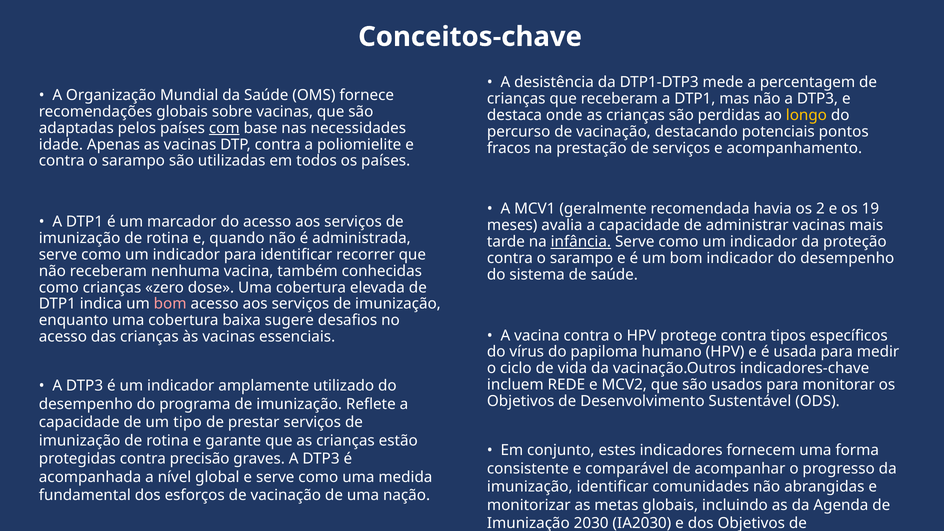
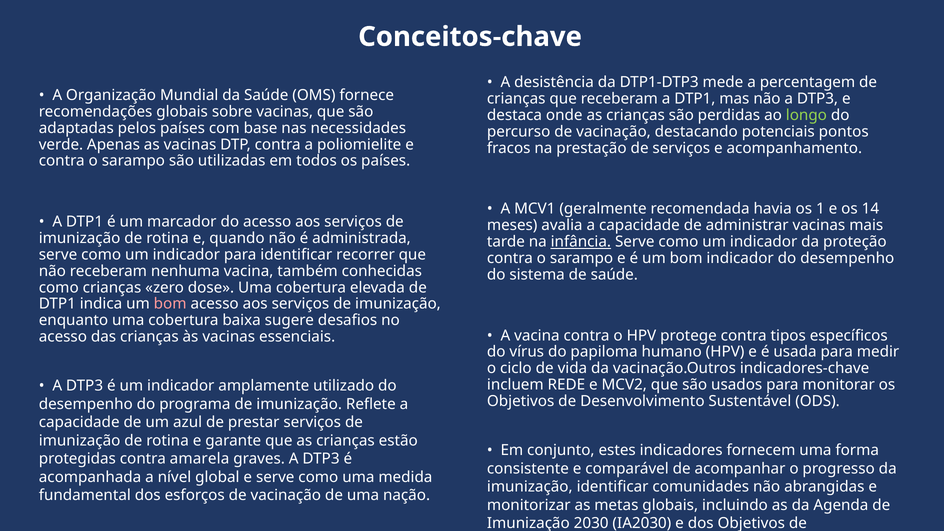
longo colour: yellow -> light green (806, 115)
com underline: present -> none (224, 128)
idade: idade -> verde (61, 144)
2: 2 -> 1 (820, 209)
19: 19 -> 14 (870, 209)
tipo: tipo -> azul (188, 422)
precisão: precisão -> amarela (199, 459)
